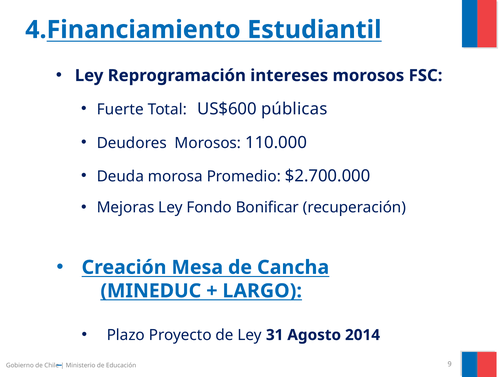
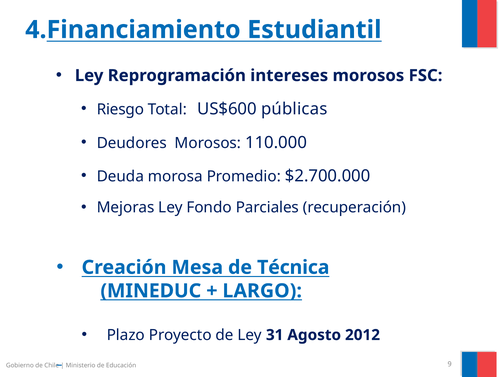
Fuerte: Fuerte -> Riesgo (120, 109)
Bonificar: Bonificar -> Parciales (267, 207)
Cancha: Cancha -> Técnica (293, 267)
2014: 2014 -> 2012 (362, 335)
